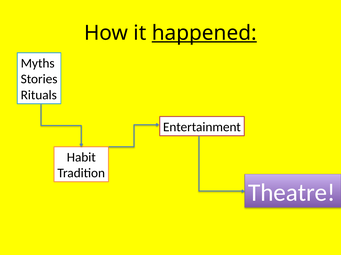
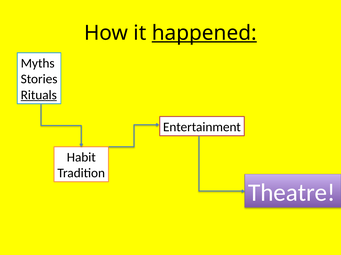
Rituals underline: none -> present (39, 95)
